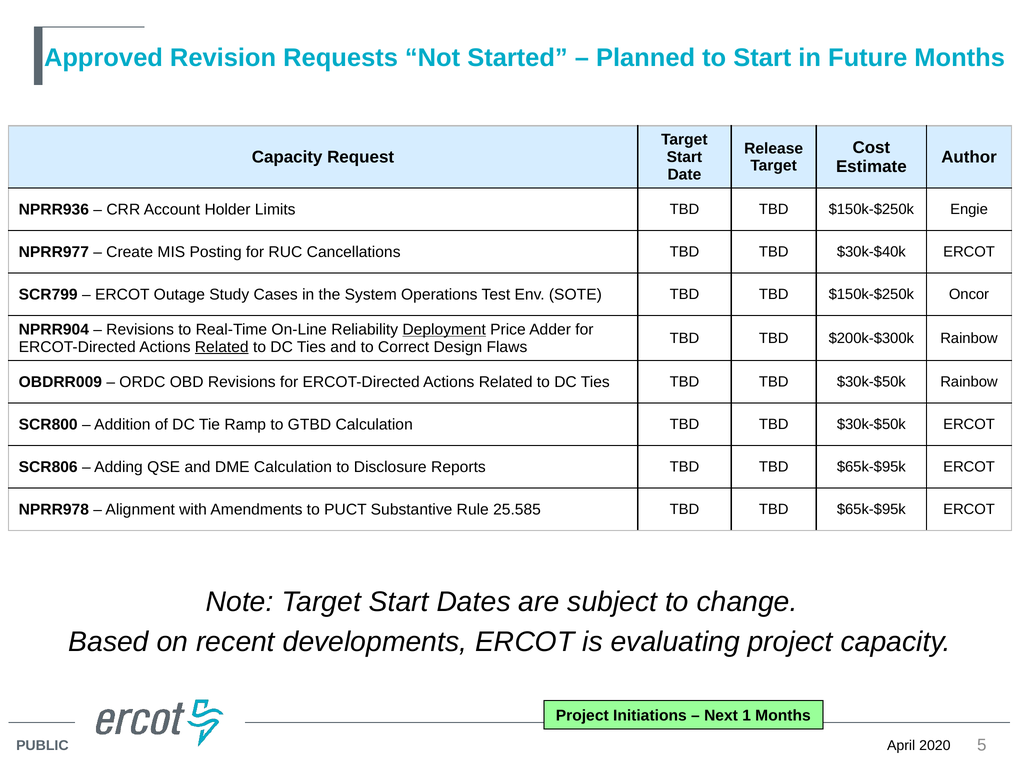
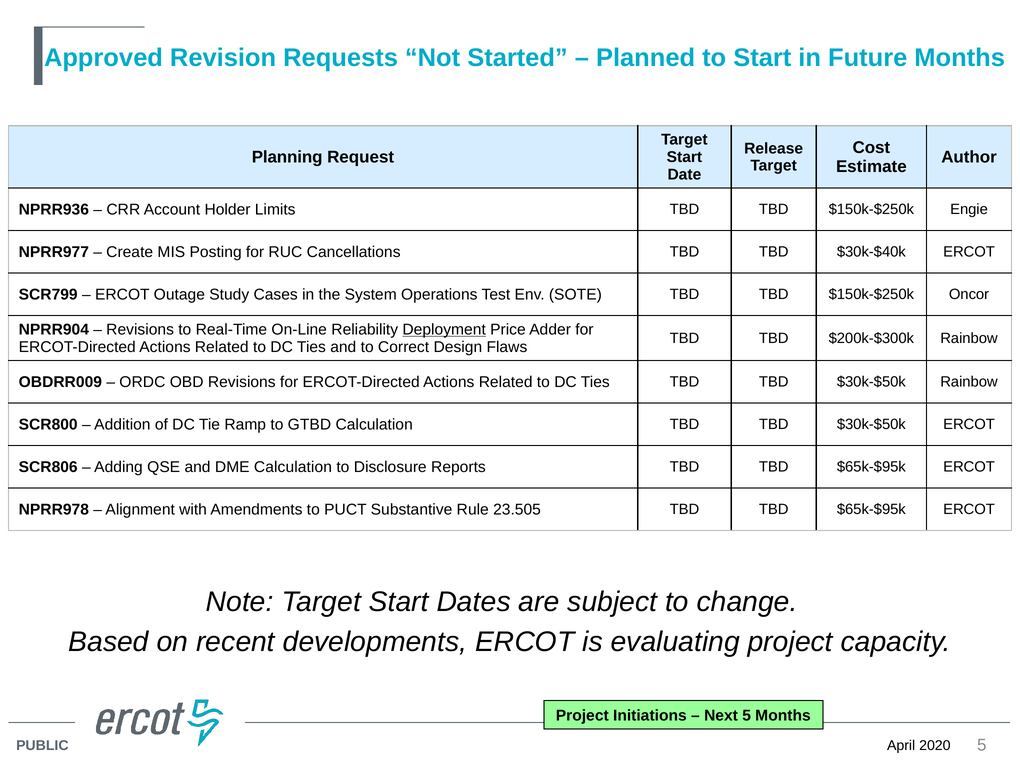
Capacity: Capacity -> Planning (287, 157)
Related underline: present -> none (222, 347)
25.585: 25.585 -> 23.505 (517, 509)
Next 1: 1 -> 5 (747, 716)
